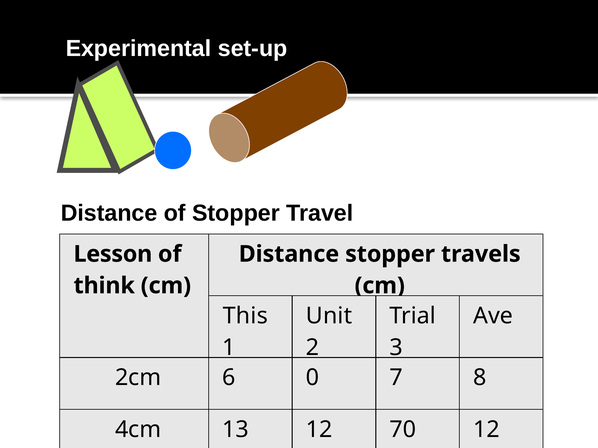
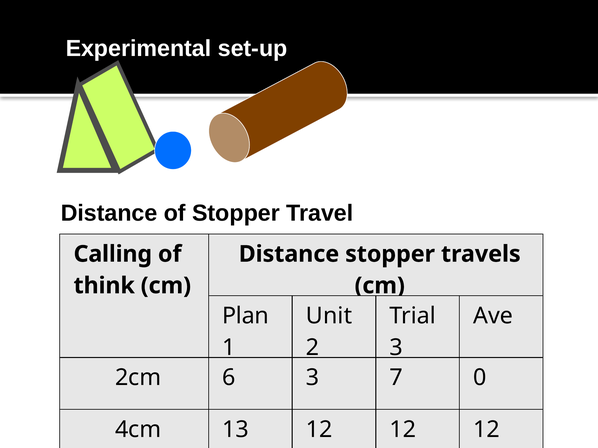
Lesson: Lesson -> Calling (113, 254)
This: This -> Plan (246, 316)
6 0: 0 -> 3 (313, 378)
8: 8 -> 0 (480, 378)
13 12 70: 70 -> 12 (403, 430)
